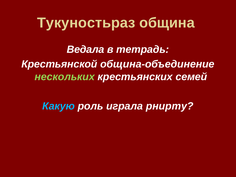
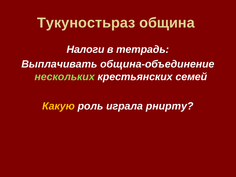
Ведала: Ведала -> Налоги (86, 50)
Крестьянской: Крестьянской -> Выплачивать (59, 64)
Какую colour: light blue -> yellow (59, 106)
